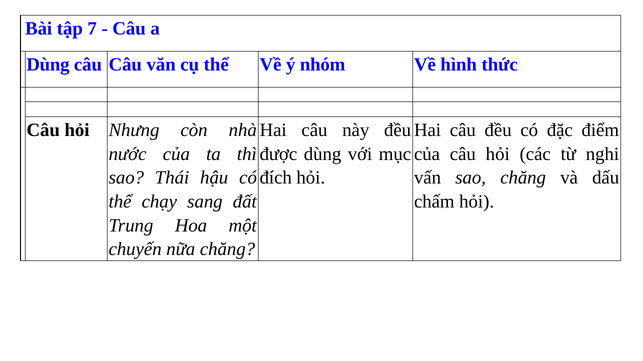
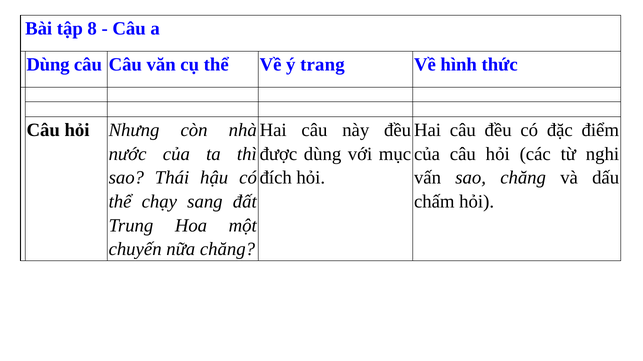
7: 7 -> 8 (92, 29)
nhóm: nhóm -> trang (322, 65)
